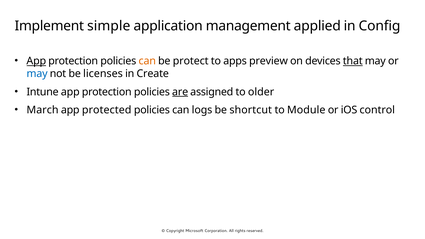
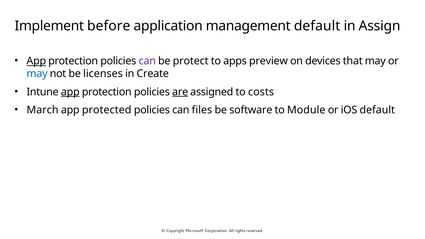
simple: simple -> before (109, 26)
management applied: applied -> default (317, 26)
Config: Config -> Assign (380, 26)
can colour: orange -> purple (147, 61)
that underline: present -> none (353, 61)
app underline: none -> present (70, 92)
older: older -> costs (261, 92)
logs: logs -> files (202, 110)
shortcut: shortcut -> software (251, 110)
iOS control: control -> default (377, 110)
